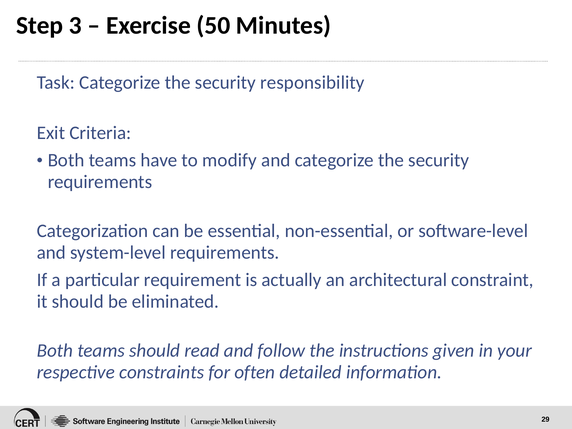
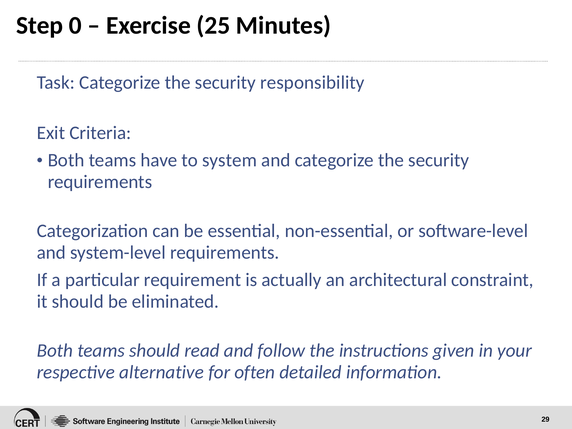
3: 3 -> 0 (75, 25)
50: 50 -> 25 (213, 25)
modify: modify -> system (230, 160)
constraints: constraints -> alternative (162, 372)
